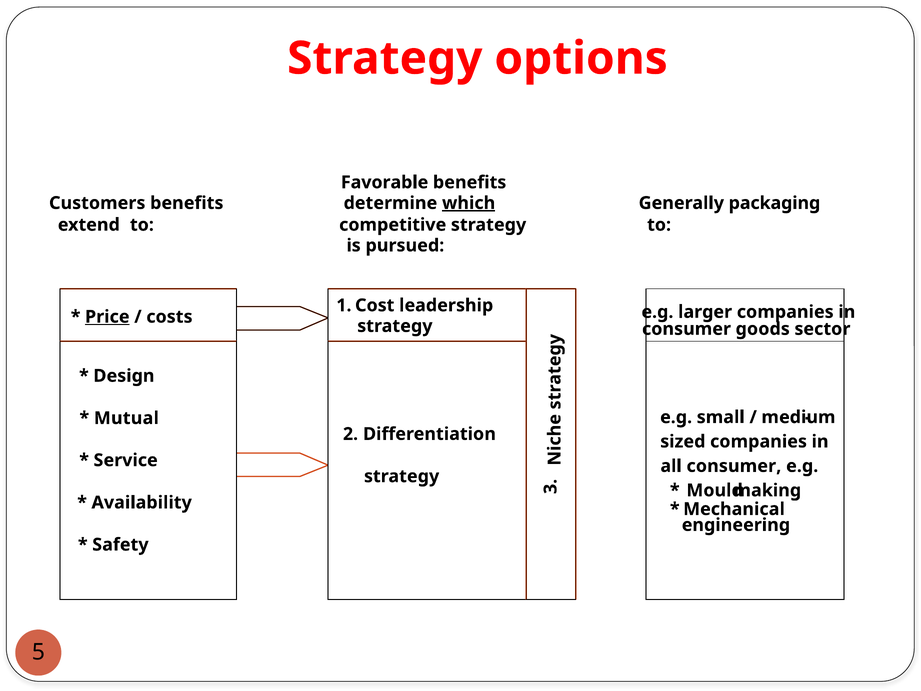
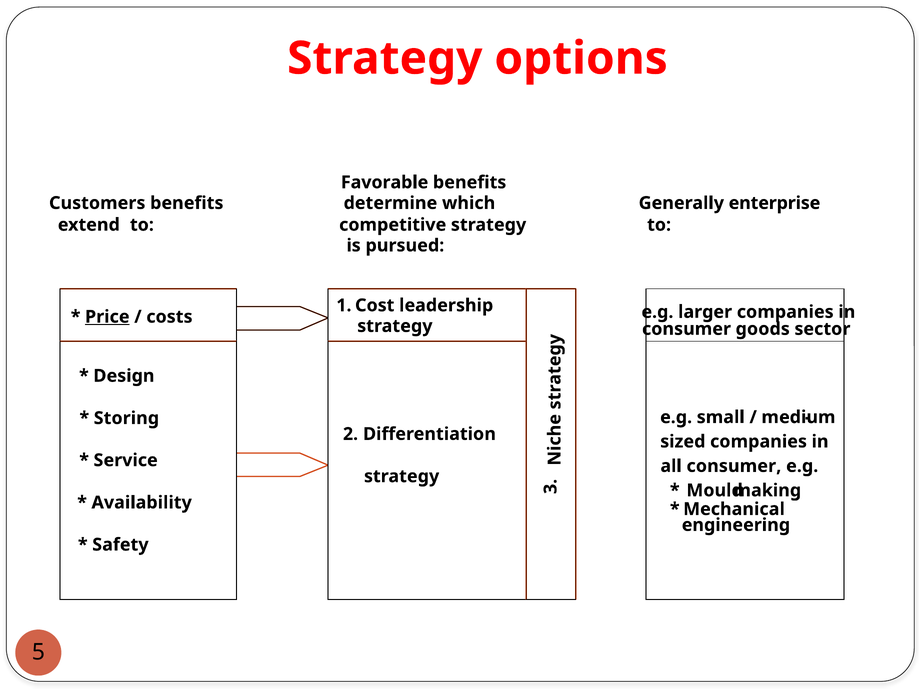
which underline: present -> none (469, 203)
packaging: packaging -> enterprise (774, 203)
Mutual: Mutual -> Storing (126, 418)
